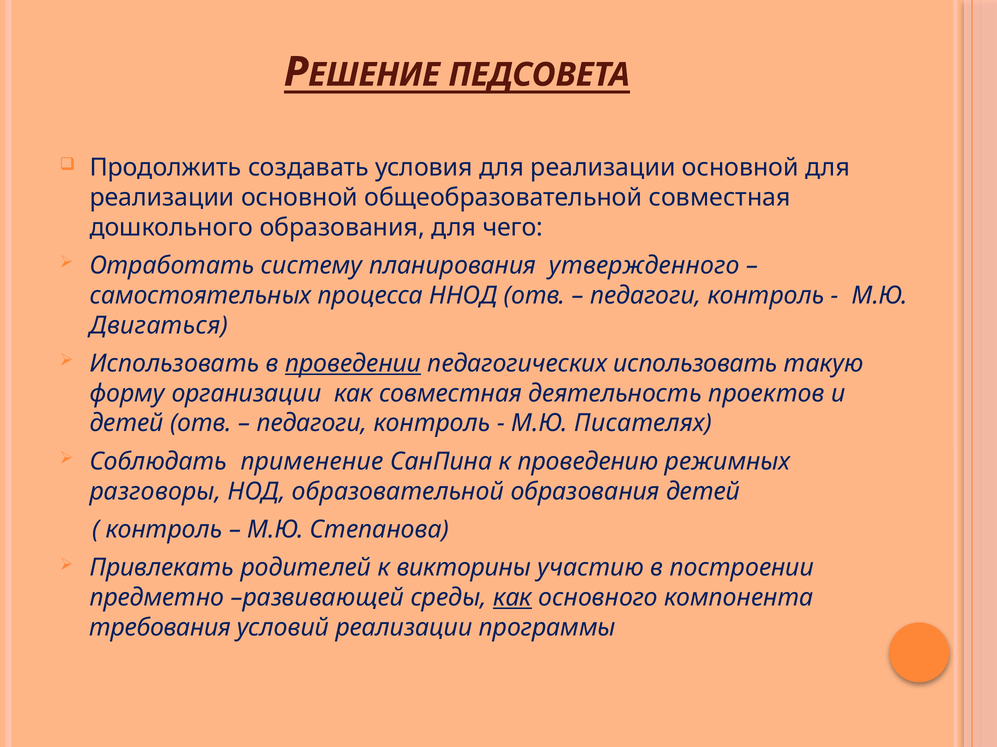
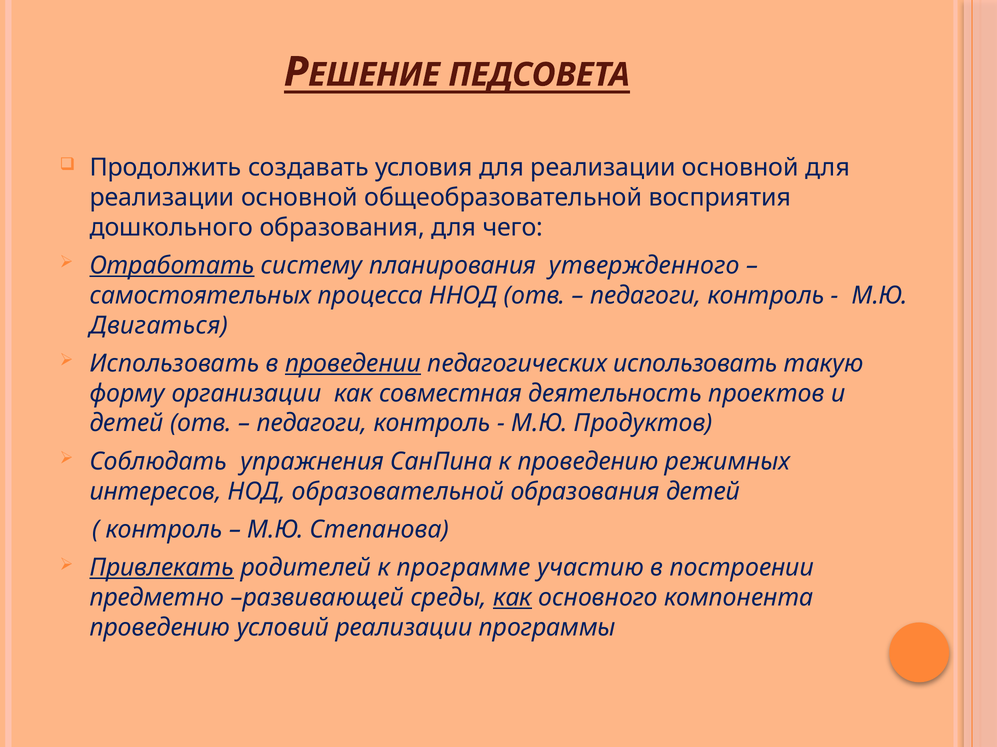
общеобразовательной совместная: совместная -> восприятия (720, 198)
Отработать underline: none -> present (172, 266)
Писателях: Писателях -> Продуктов (643, 424)
применение: применение -> упражнения (312, 462)
разговоры: разговоры -> интересов (156, 492)
Привлекать underline: none -> present (162, 568)
викторины: викторины -> программе (464, 568)
требования: требования -> проведению (160, 628)
